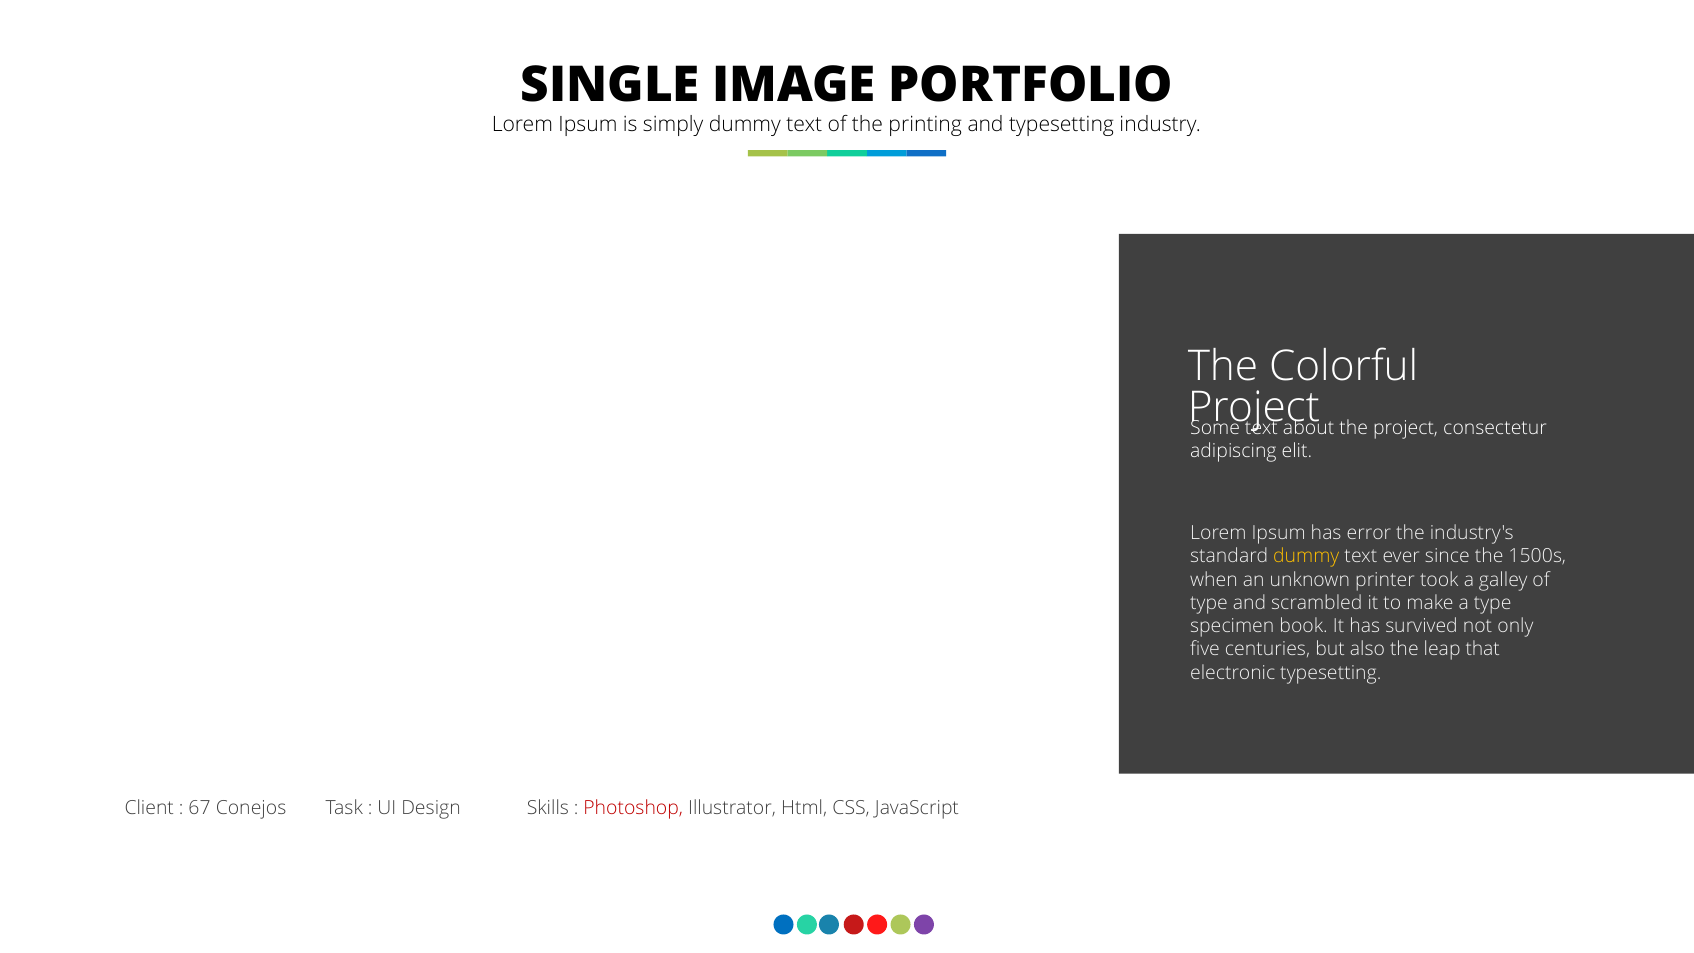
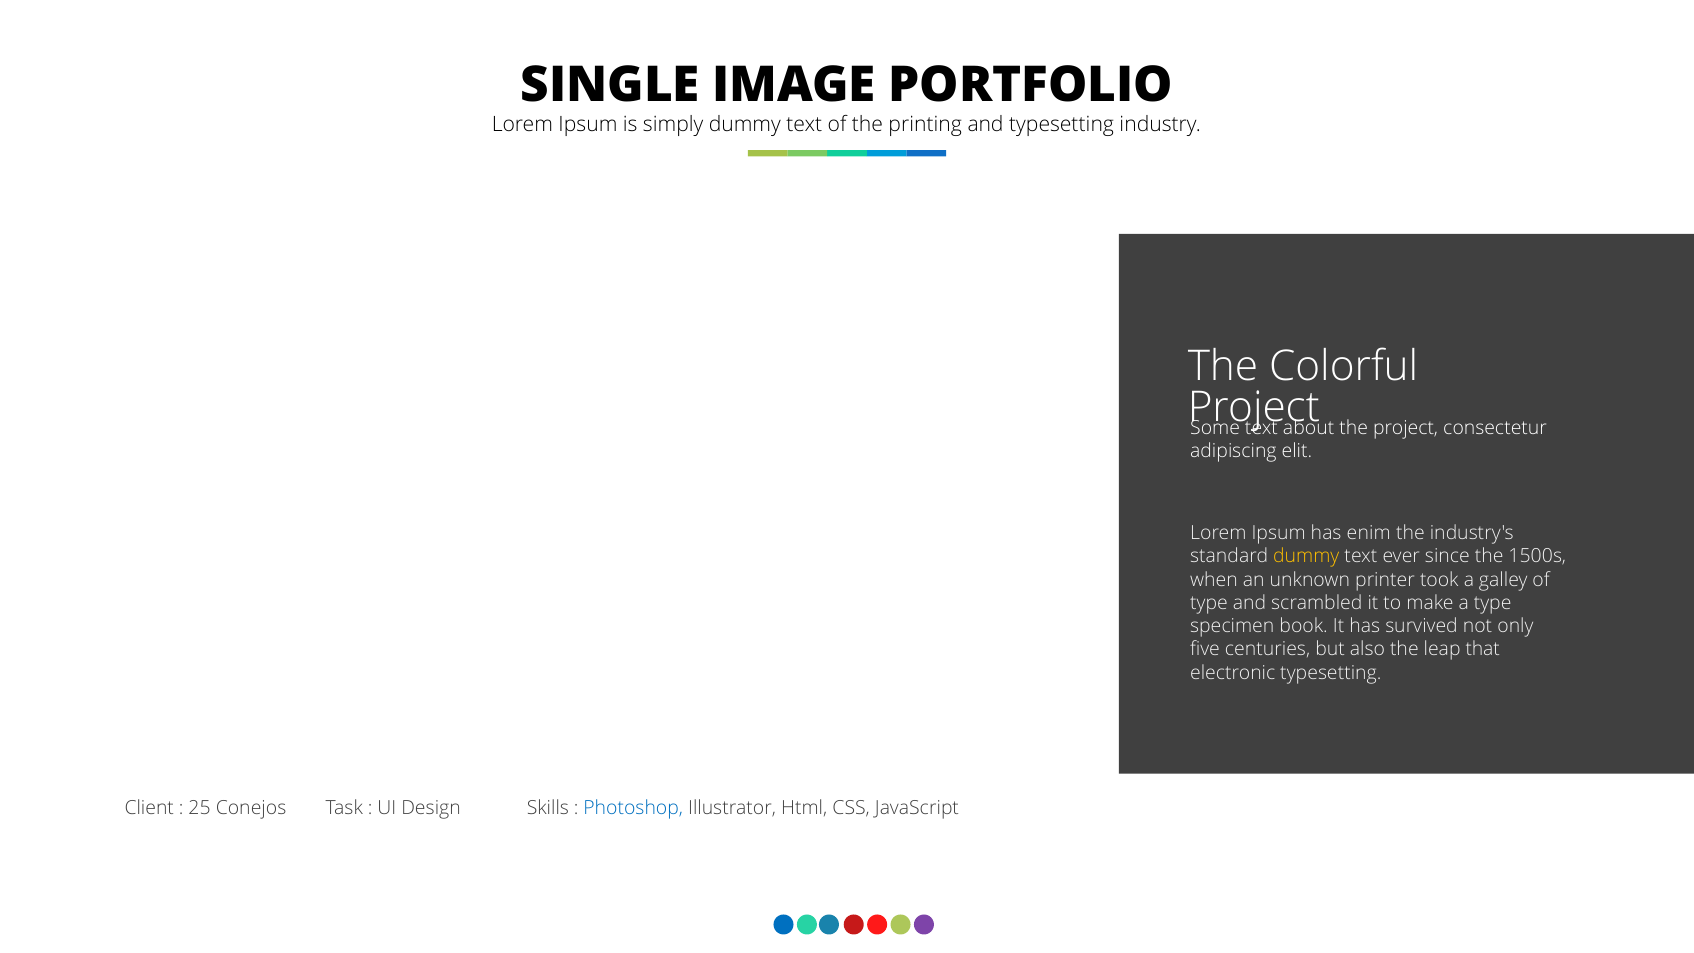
error: error -> enim (1369, 533)
67: 67 -> 25 (200, 808)
Photoshop colour: red -> blue (633, 808)
